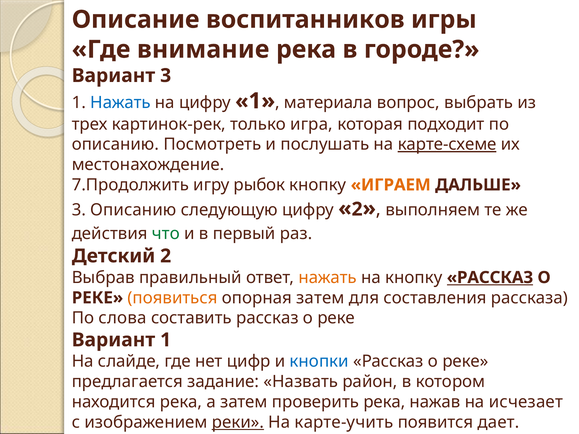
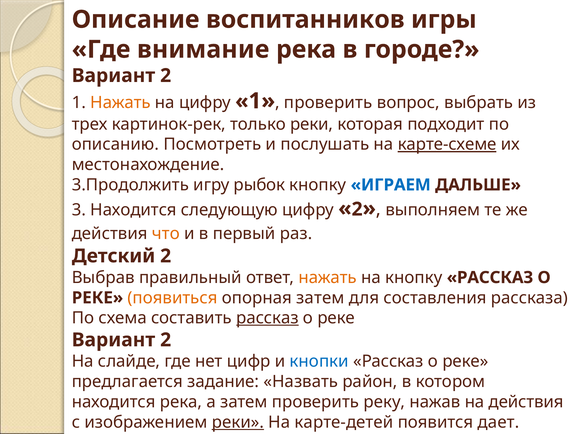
3: 3 -> 2 (166, 76)
Нажать colour: blue -> orange (121, 103)
1 материала: материала -> проверить (328, 103)
только игра: игра -> реки (312, 124)
7.Продолжить: 7.Продолжить -> 3.Продолжить (130, 185)
ИГРАЕМ colour: orange -> blue (391, 185)
3 Описанию: Описанию -> Находится (133, 210)
что colour: green -> orange (166, 234)
РАССКАЗ underline: present -> none (490, 278)
слова: слова -> схема (123, 318)
рассказ underline: none -> present (267, 318)
1: 1 -> 2 (166, 340)
проверить река: река -> реку (384, 402)
на исчезает: исчезает -> действия (526, 402)
карте-учить: карте-учить -> карте-детей (344, 422)
